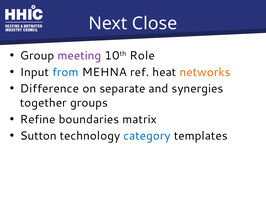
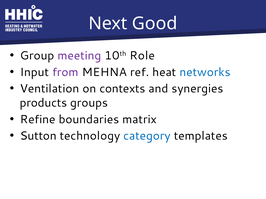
Close: Close -> Good (155, 23)
from colour: blue -> purple (65, 72)
networks colour: orange -> blue (205, 72)
Difference: Difference -> Ventilation (50, 89)
separate: separate -> contexts (122, 89)
together: together -> products (43, 103)
